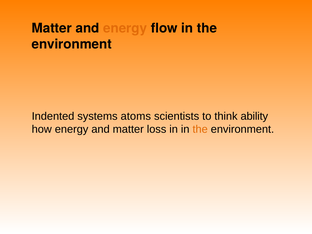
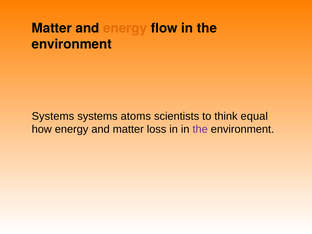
Indented: Indented -> Systems (53, 116)
ability: ability -> equal (254, 116)
the colour: orange -> purple (200, 129)
